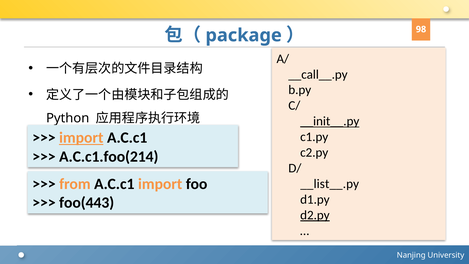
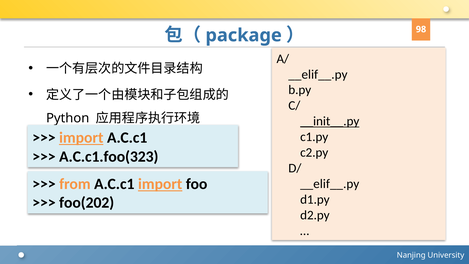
__call__.py: __call__.py -> __elif__.py (318, 74)
A.C.c1.foo(214: A.C.c1.foo(214 -> A.C.c1.foo(323 (109, 156)
import underline: none -> present (160, 184)
__list__.py: __list__.py -> __elif__.py (330, 184)
foo(443: foo(443 -> foo(202 (87, 203)
d2.py underline: present -> none (315, 215)
